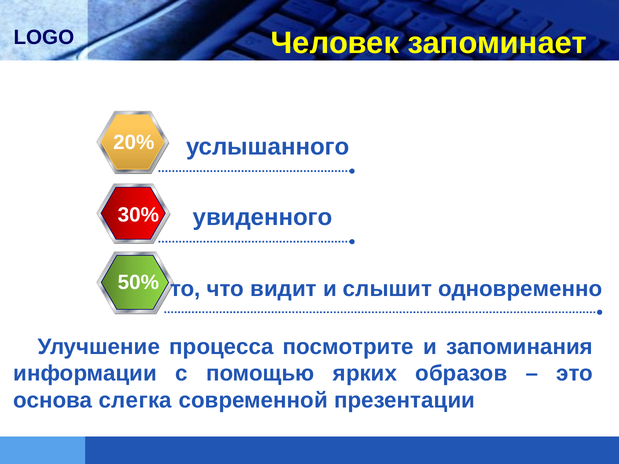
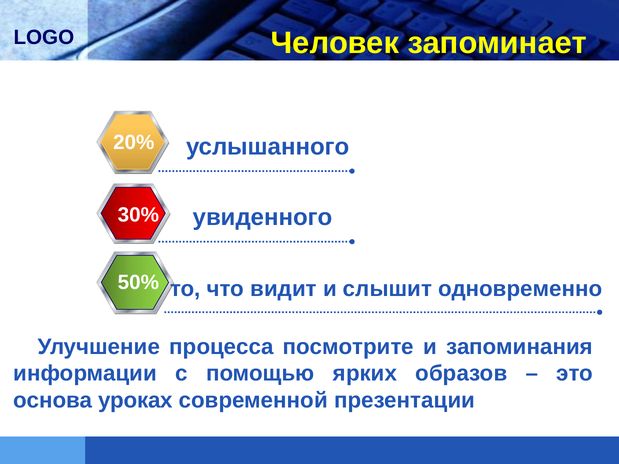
слегка: слегка -> уроках (136, 400)
